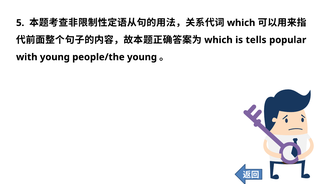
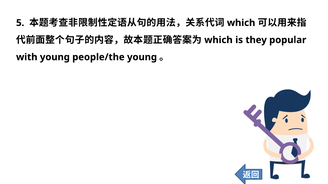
tells: tells -> they (256, 40)
